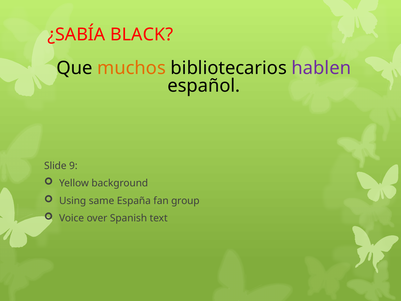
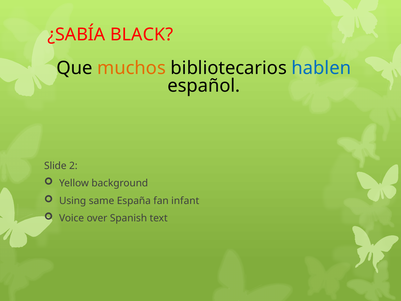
hablen colour: purple -> blue (321, 68)
9: 9 -> 2 (73, 166)
group: group -> infant (185, 201)
